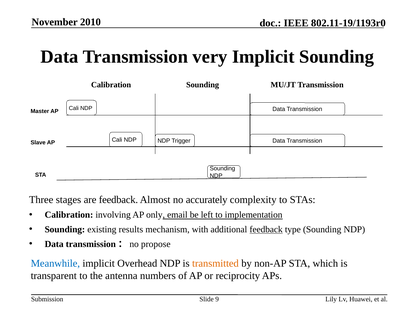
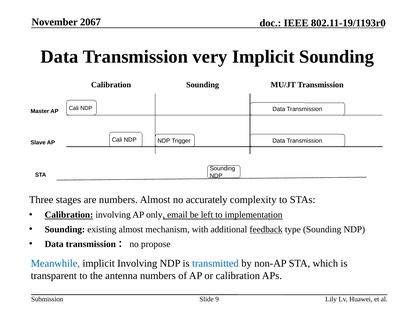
2010: 2010 -> 2067 (90, 22)
are feedback: feedback -> numbers (118, 199)
Calibration underline: none -> present (69, 214)
existing results: results -> almost (131, 229)
implicit Overhead: Overhead -> Involving (137, 263)
transmitted colour: orange -> blue (215, 263)
or reciprocity: reciprocity -> calibration (238, 275)
